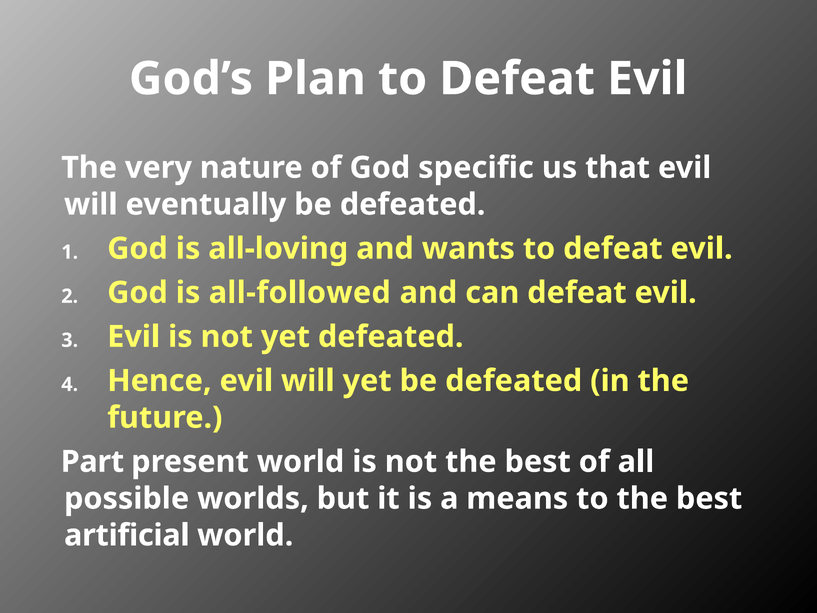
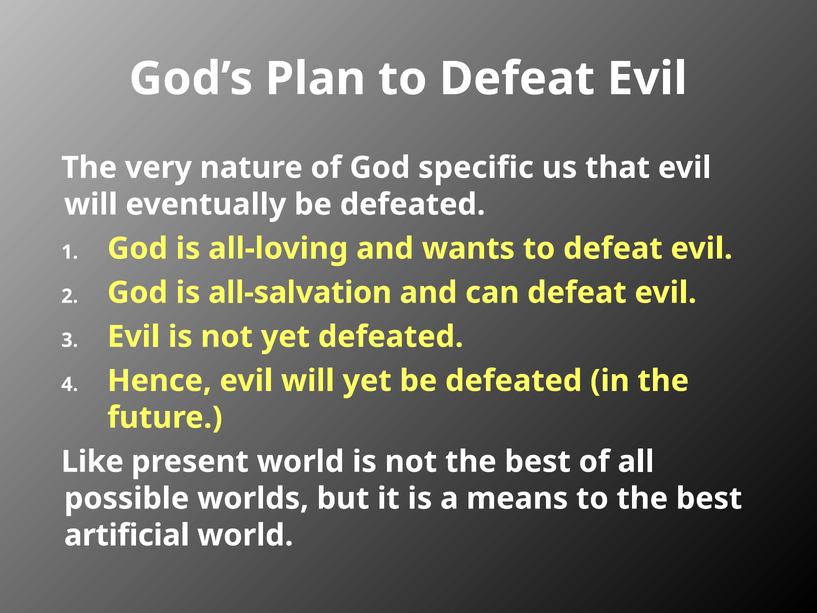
all-followed: all-followed -> all-salvation (300, 293)
Part: Part -> Like (92, 462)
